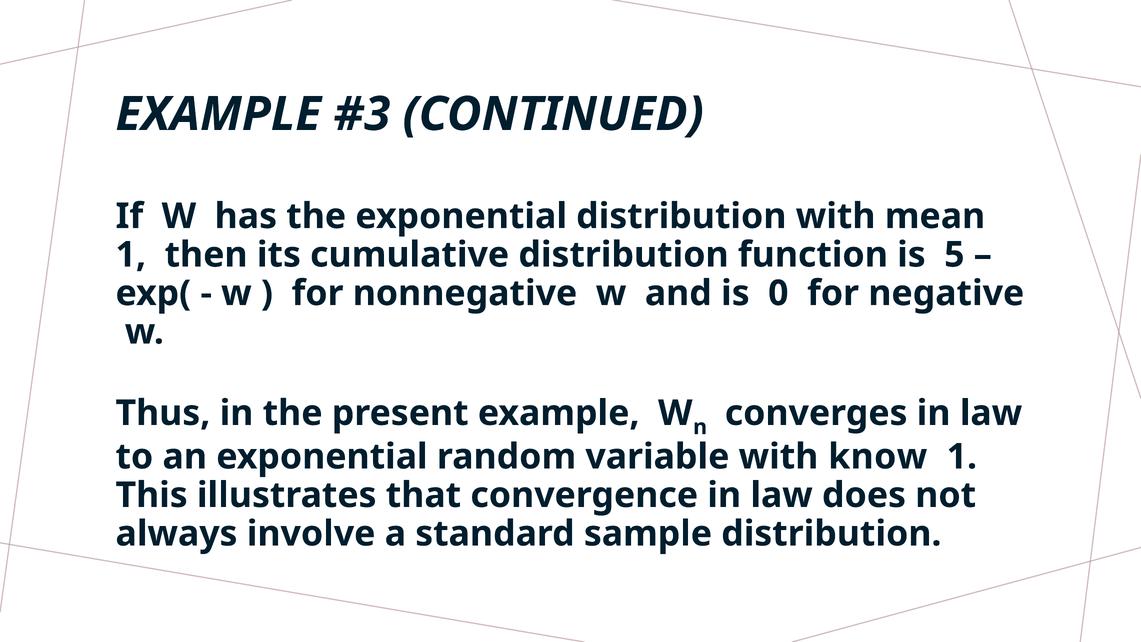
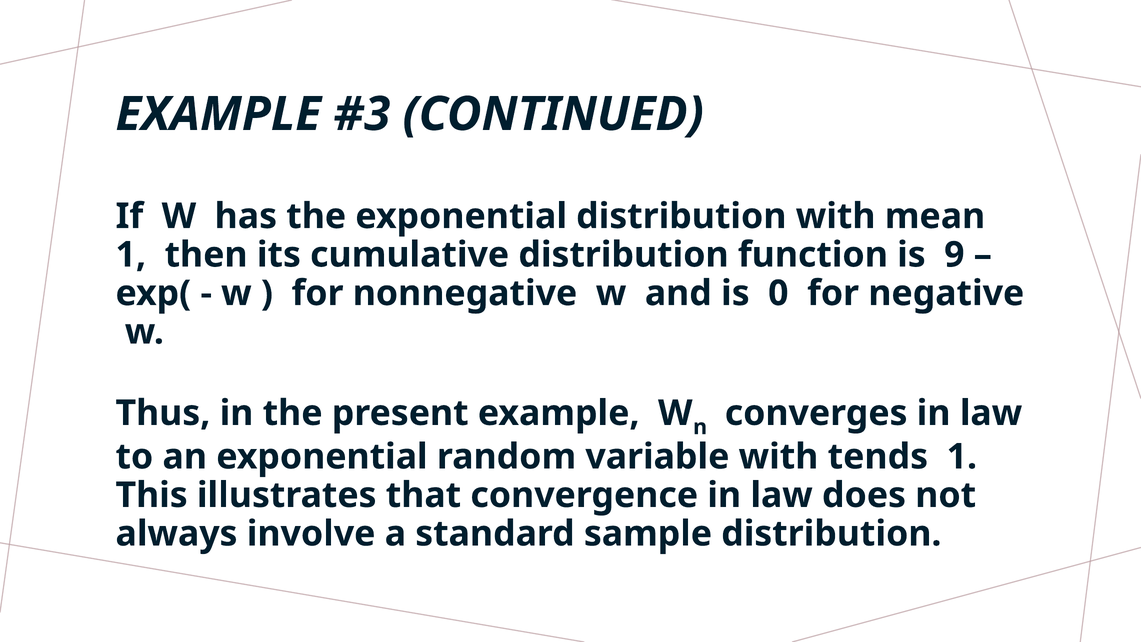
5: 5 -> 9 (954, 255)
know: know -> tends (878, 457)
